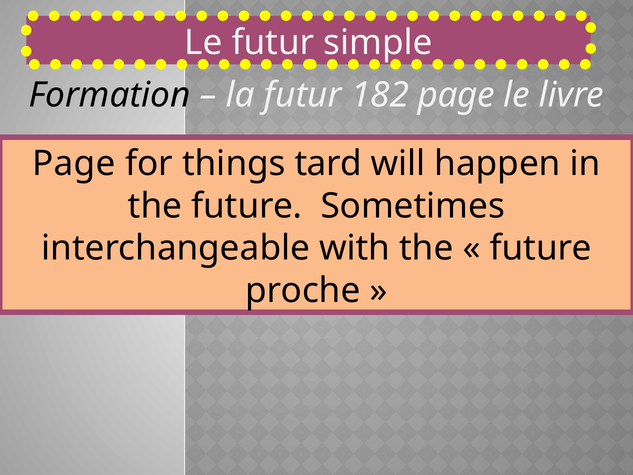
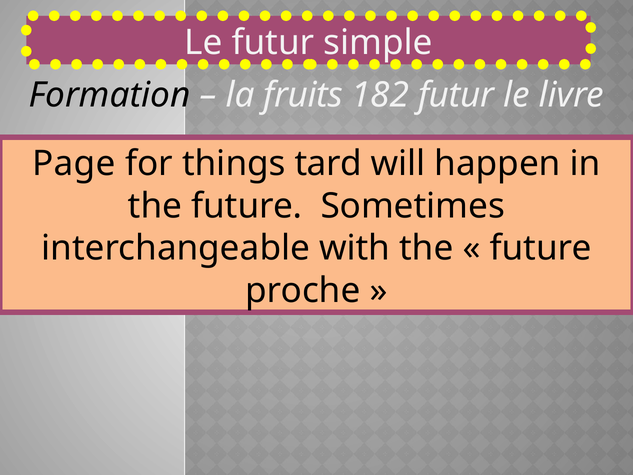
la futur: futur -> fruits (303, 95)
182 page: page -> futur (456, 95)
